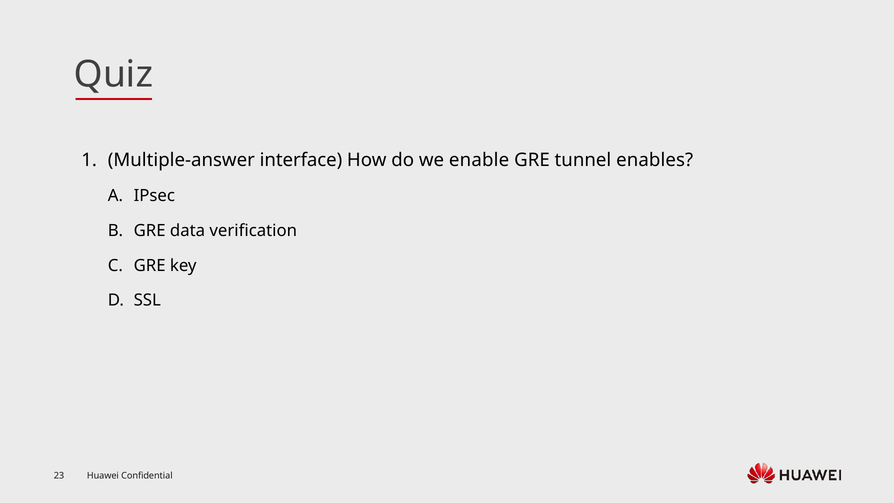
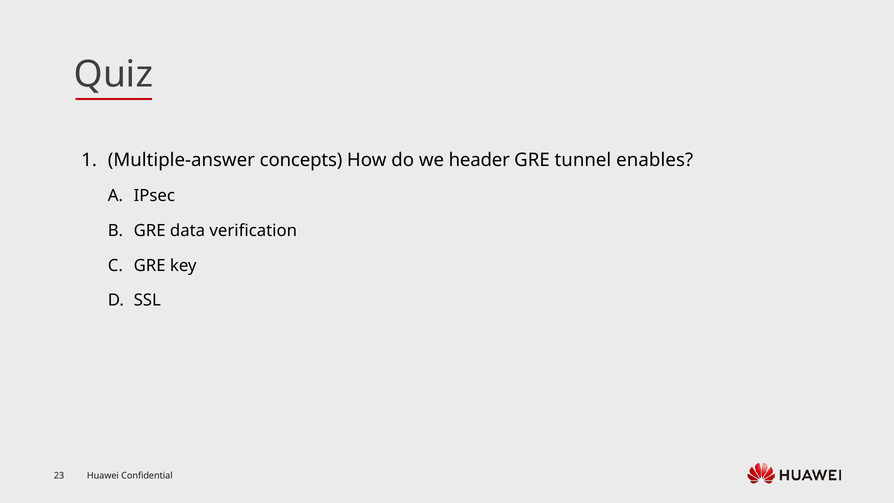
interface: interface -> concepts (301, 160)
enable: enable -> header (479, 160)
